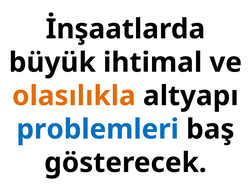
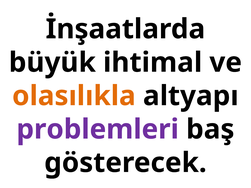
problemleri colour: blue -> purple (98, 130)
